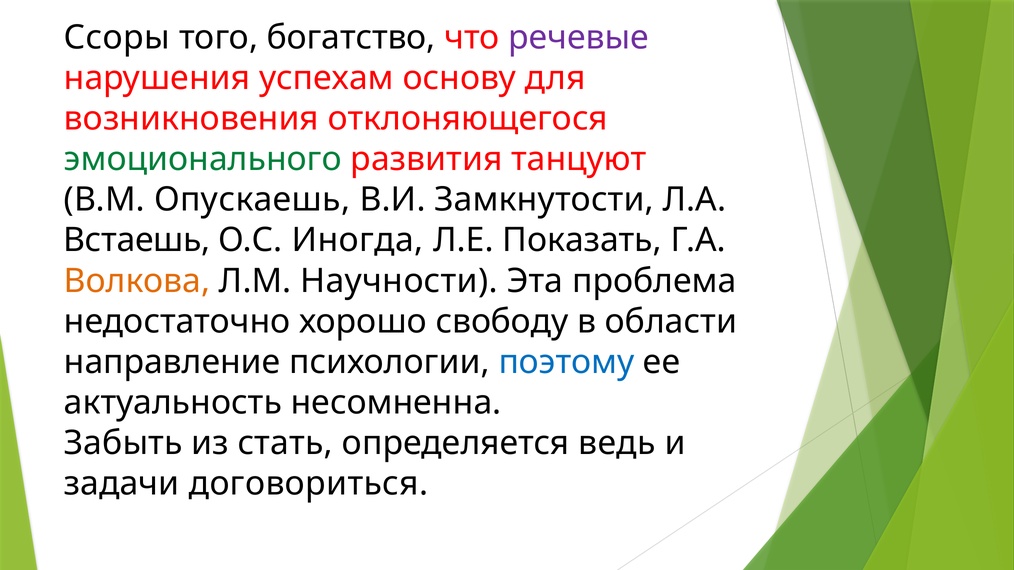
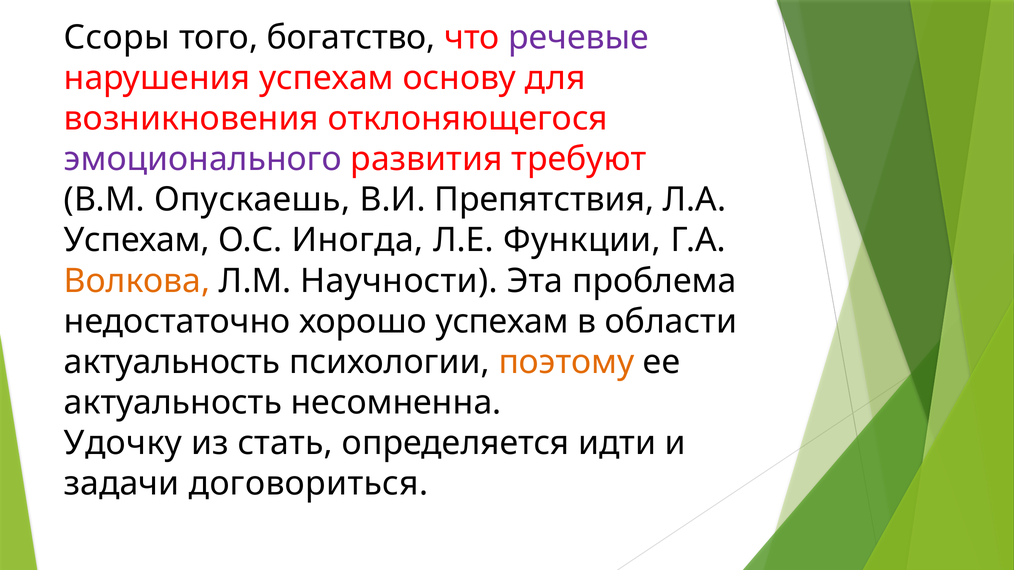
эмоционального colour: green -> purple (203, 159)
танцуют: танцуют -> требуют (579, 159)
Замкнутости: Замкнутости -> Препятствия (544, 200)
Встаешь: Встаешь -> Успехам (137, 240)
Показать: Показать -> Функции (582, 240)
хорошо свободу: свободу -> успехам (502, 322)
направление: направление -> актуальность (172, 362)
поэтому colour: blue -> orange (566, 362)
Забыть: Забыть -> Удочку (123, 443)
ведь: ведь -> идти (617, 443)
